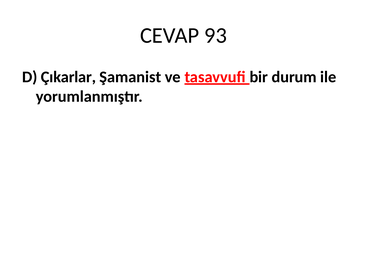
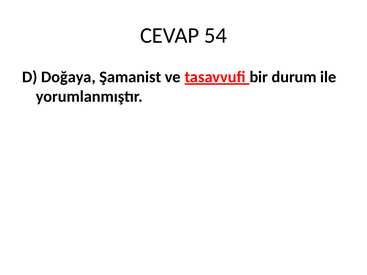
93: 93 -> 54 (216, 36)
Çıkarlar: Çıkarlar -> Doğaya (68, 77)
